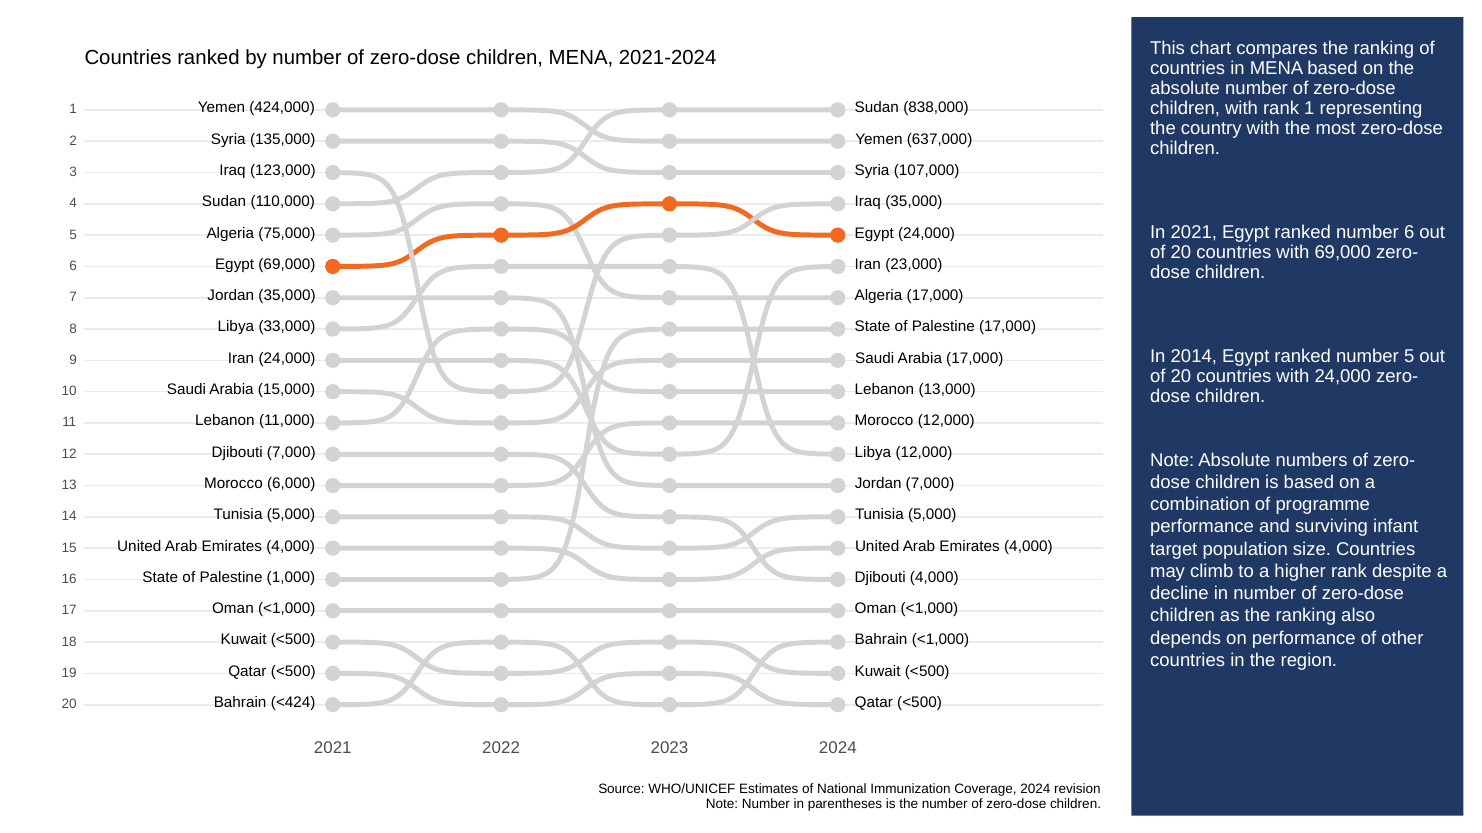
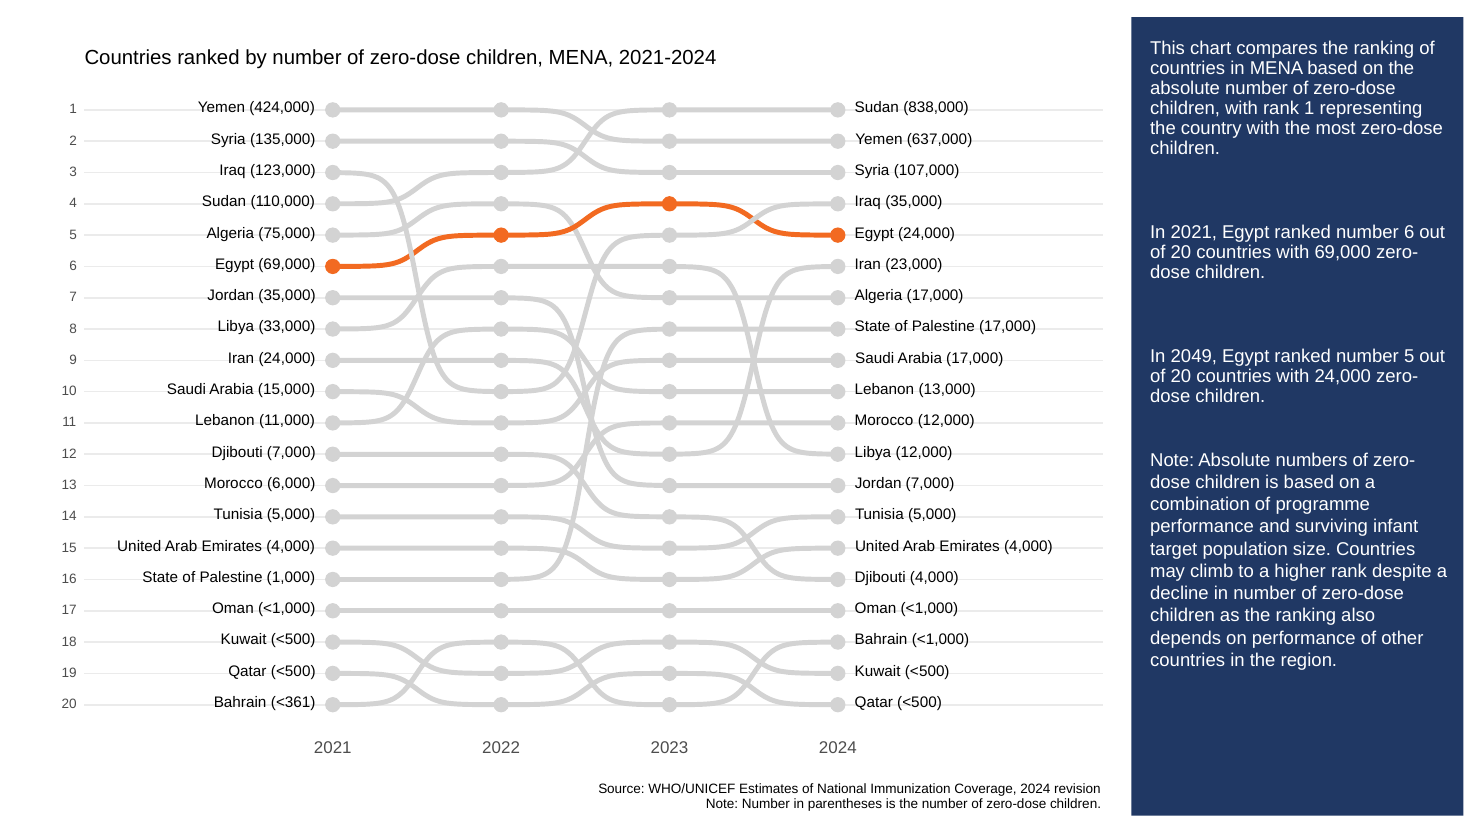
2014: 2014 -> 2049 (1194, 356)
<424: <424 -> <361 (293, 703)
